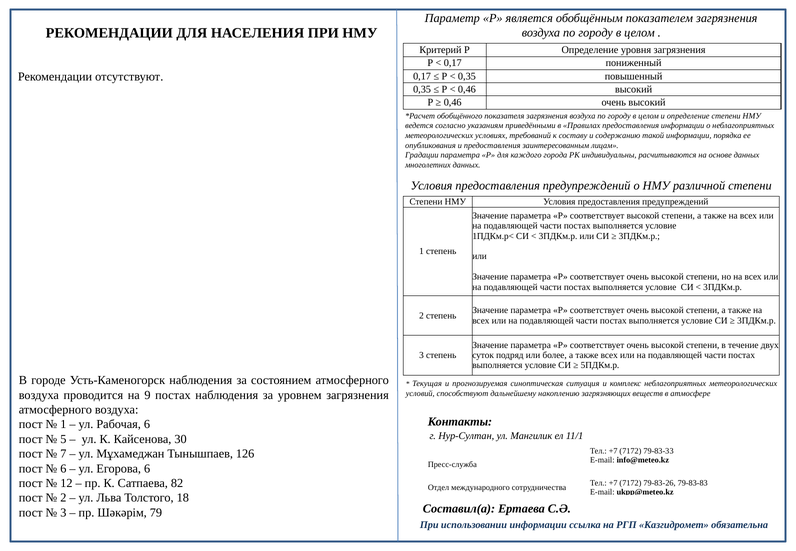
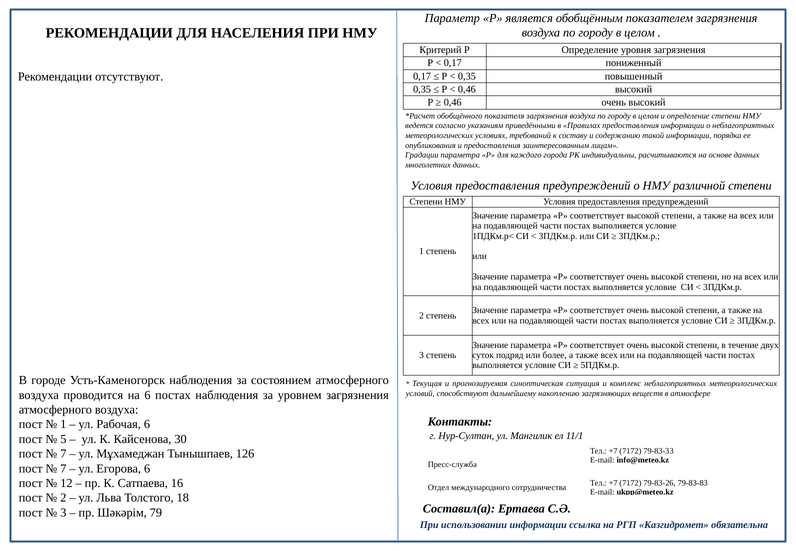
на 9: 9 -> 6 (147, 395)
6: 6 -> 7 (63, 469)
82: 82 -> 16 (177, 483)
